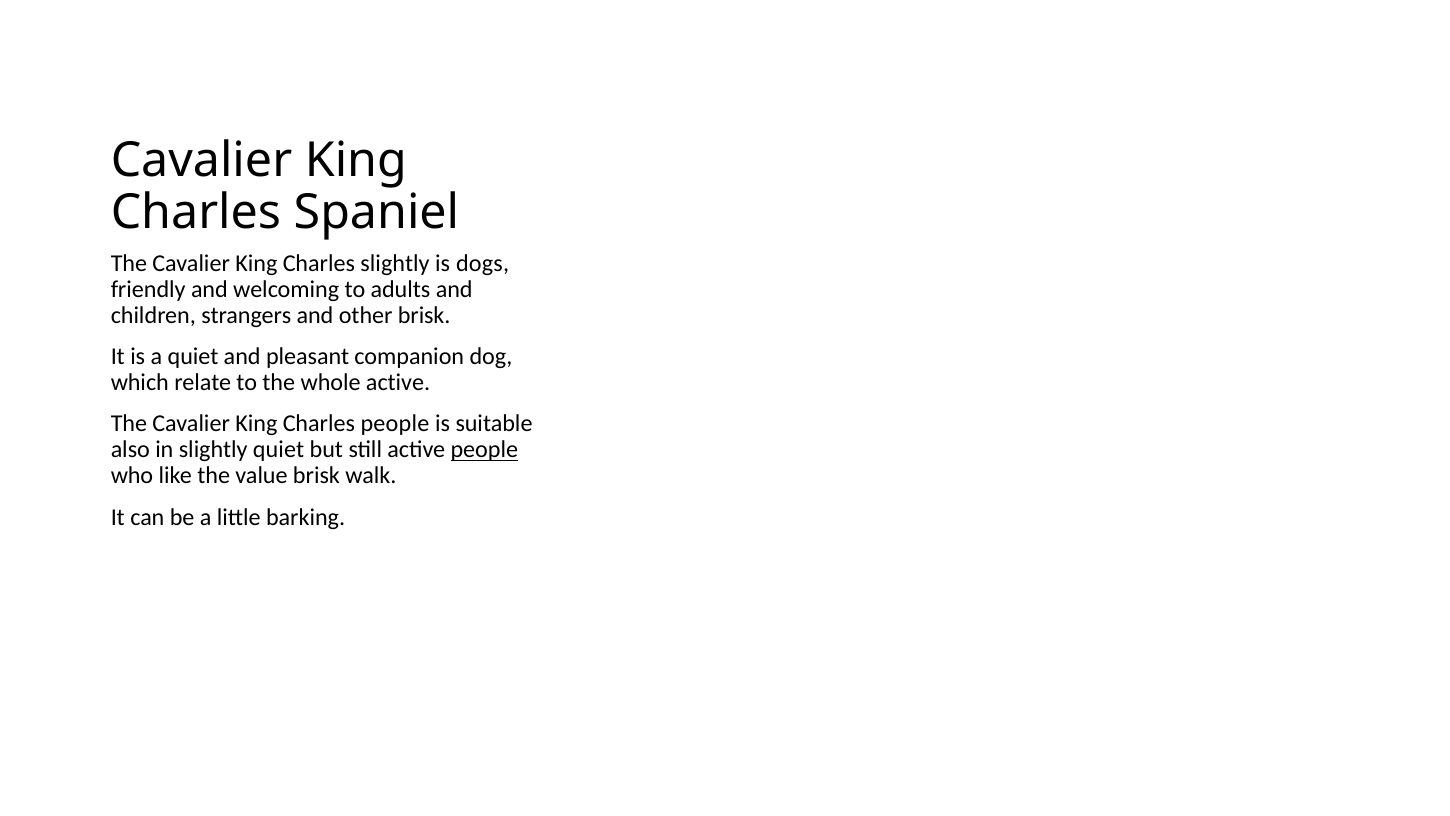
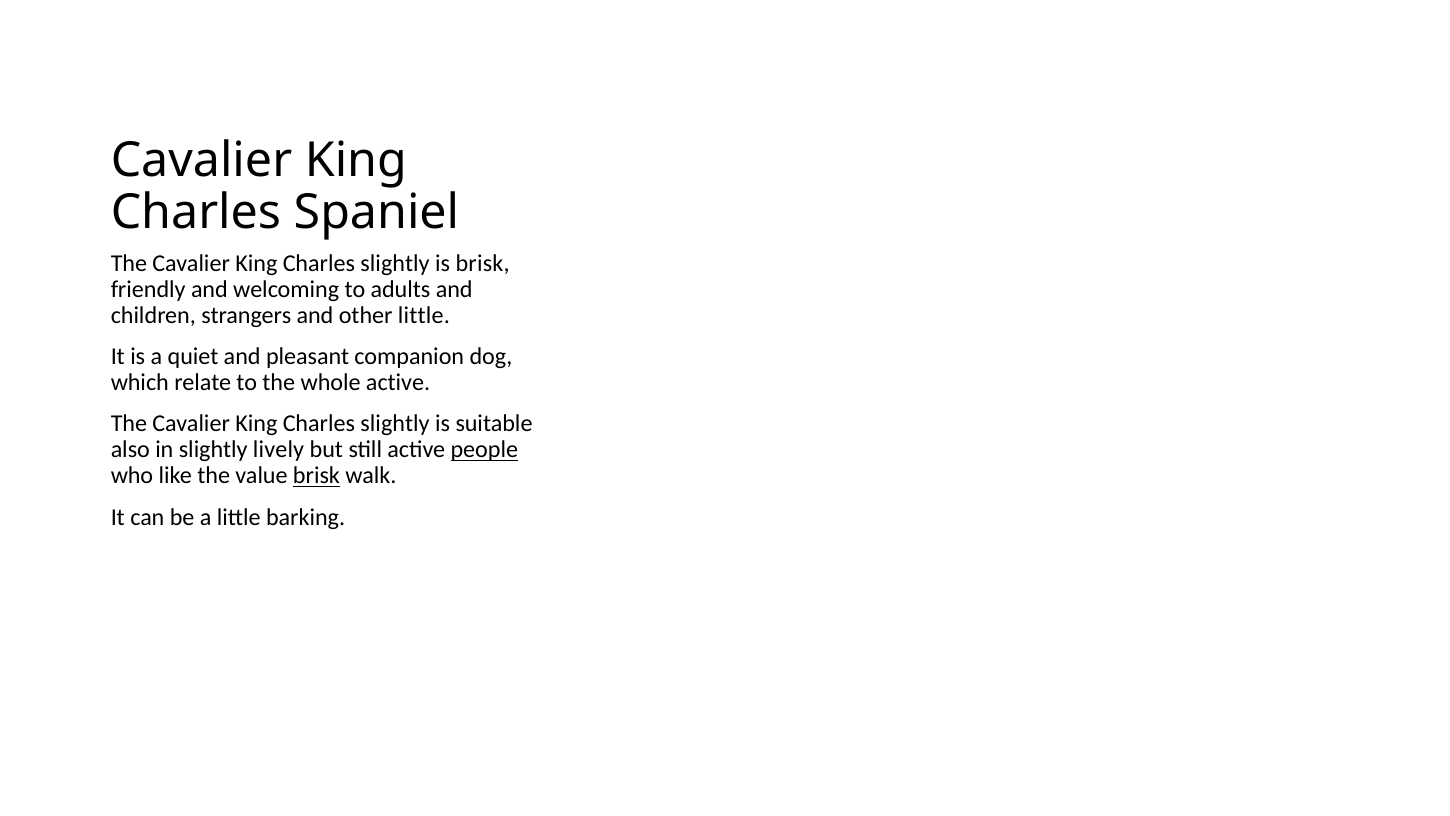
is dogs: dogs -> brisk (483, 263)
other brisk: brisk -> little (424, 315)
people: people -> slightly (395, 424)
slightly quiet: quiet -> lively (279, 450)
brisk underline: none -> present (316, 476)
